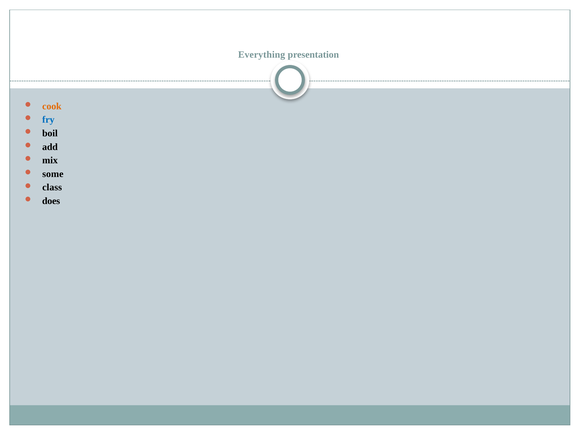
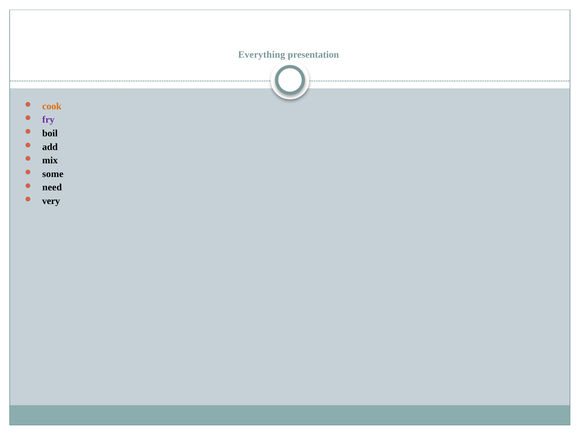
fry colour: blue -> purple (48, 120)
class: class -> need (52, 187)
does: does -> very (51, 201)
